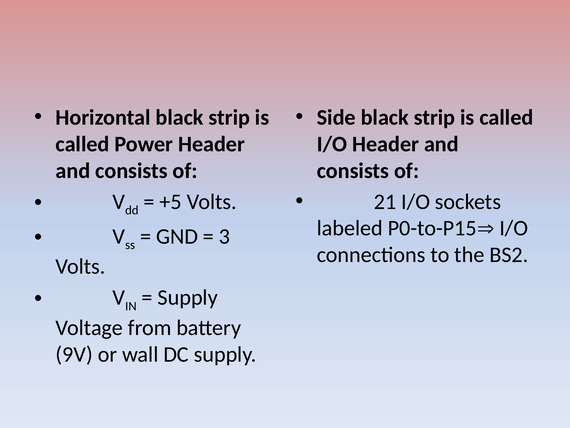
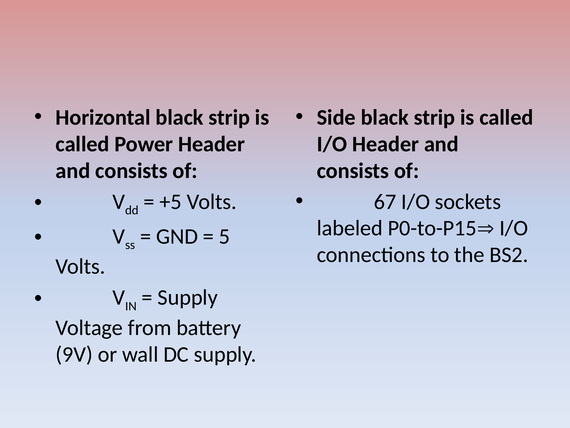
21: 21 -> 67 (385, 201)
3: 3 -> 5 (225, 236)
